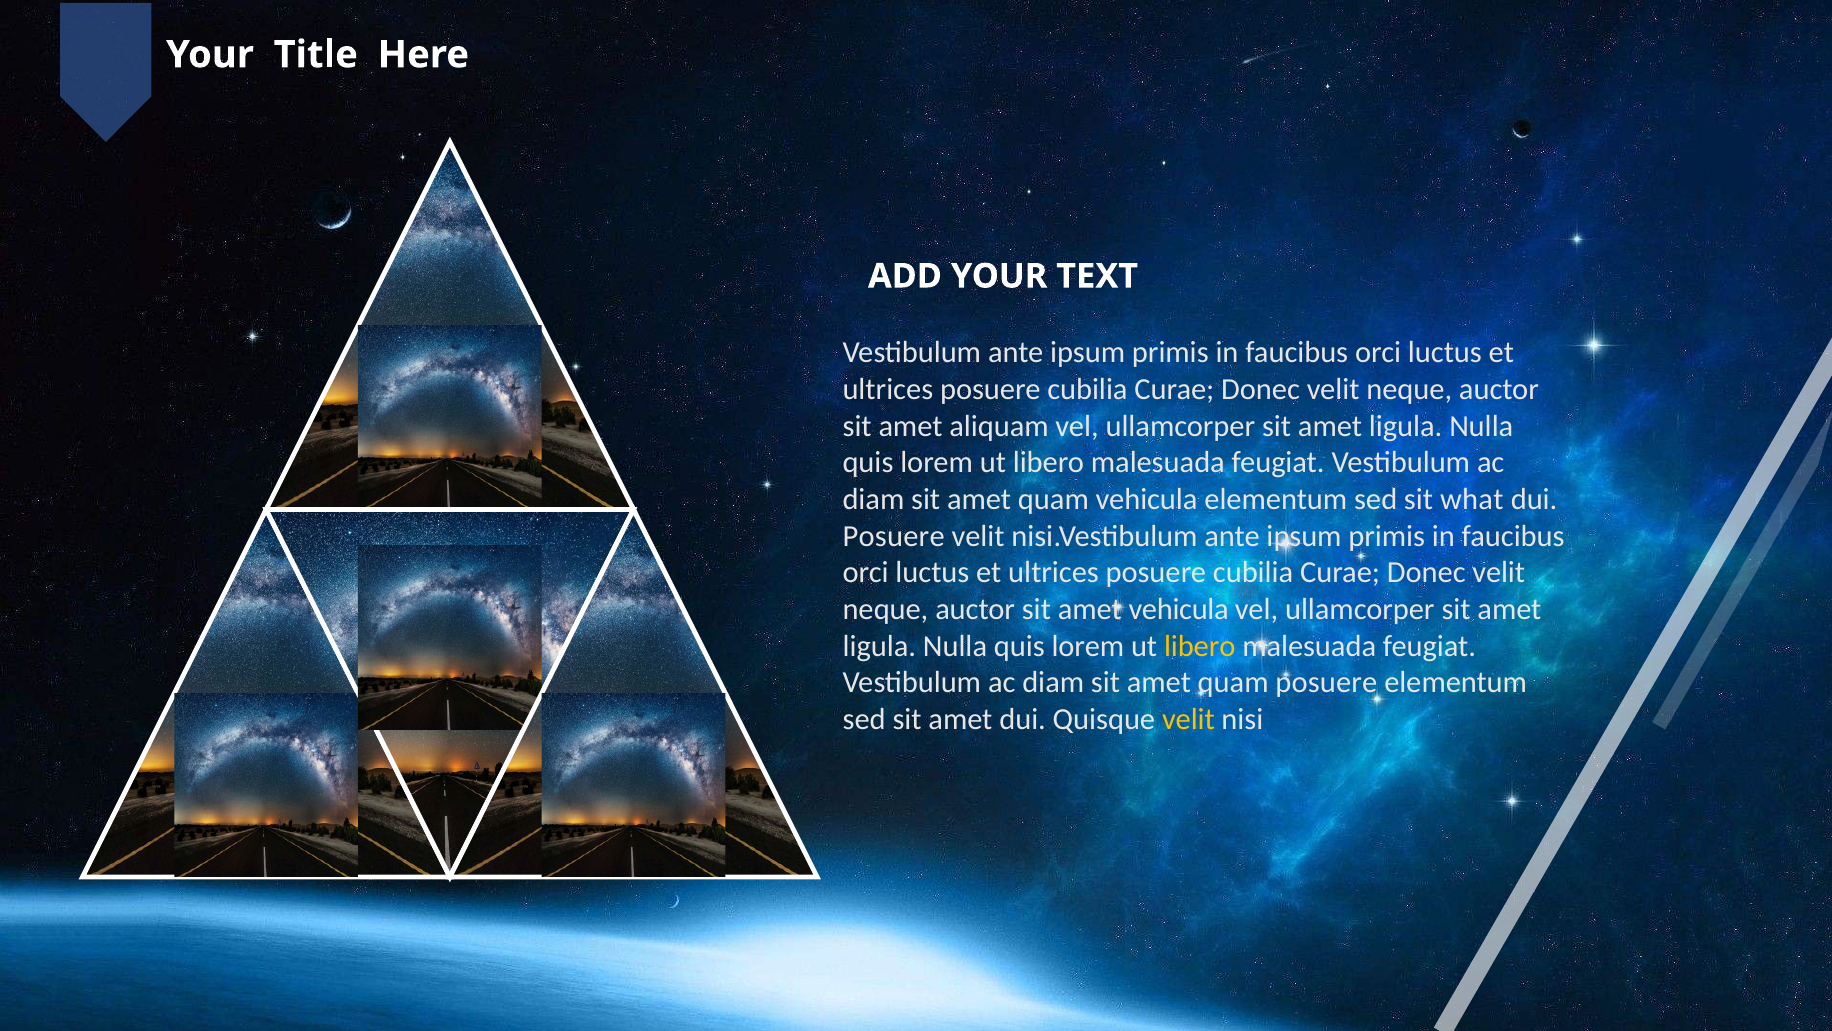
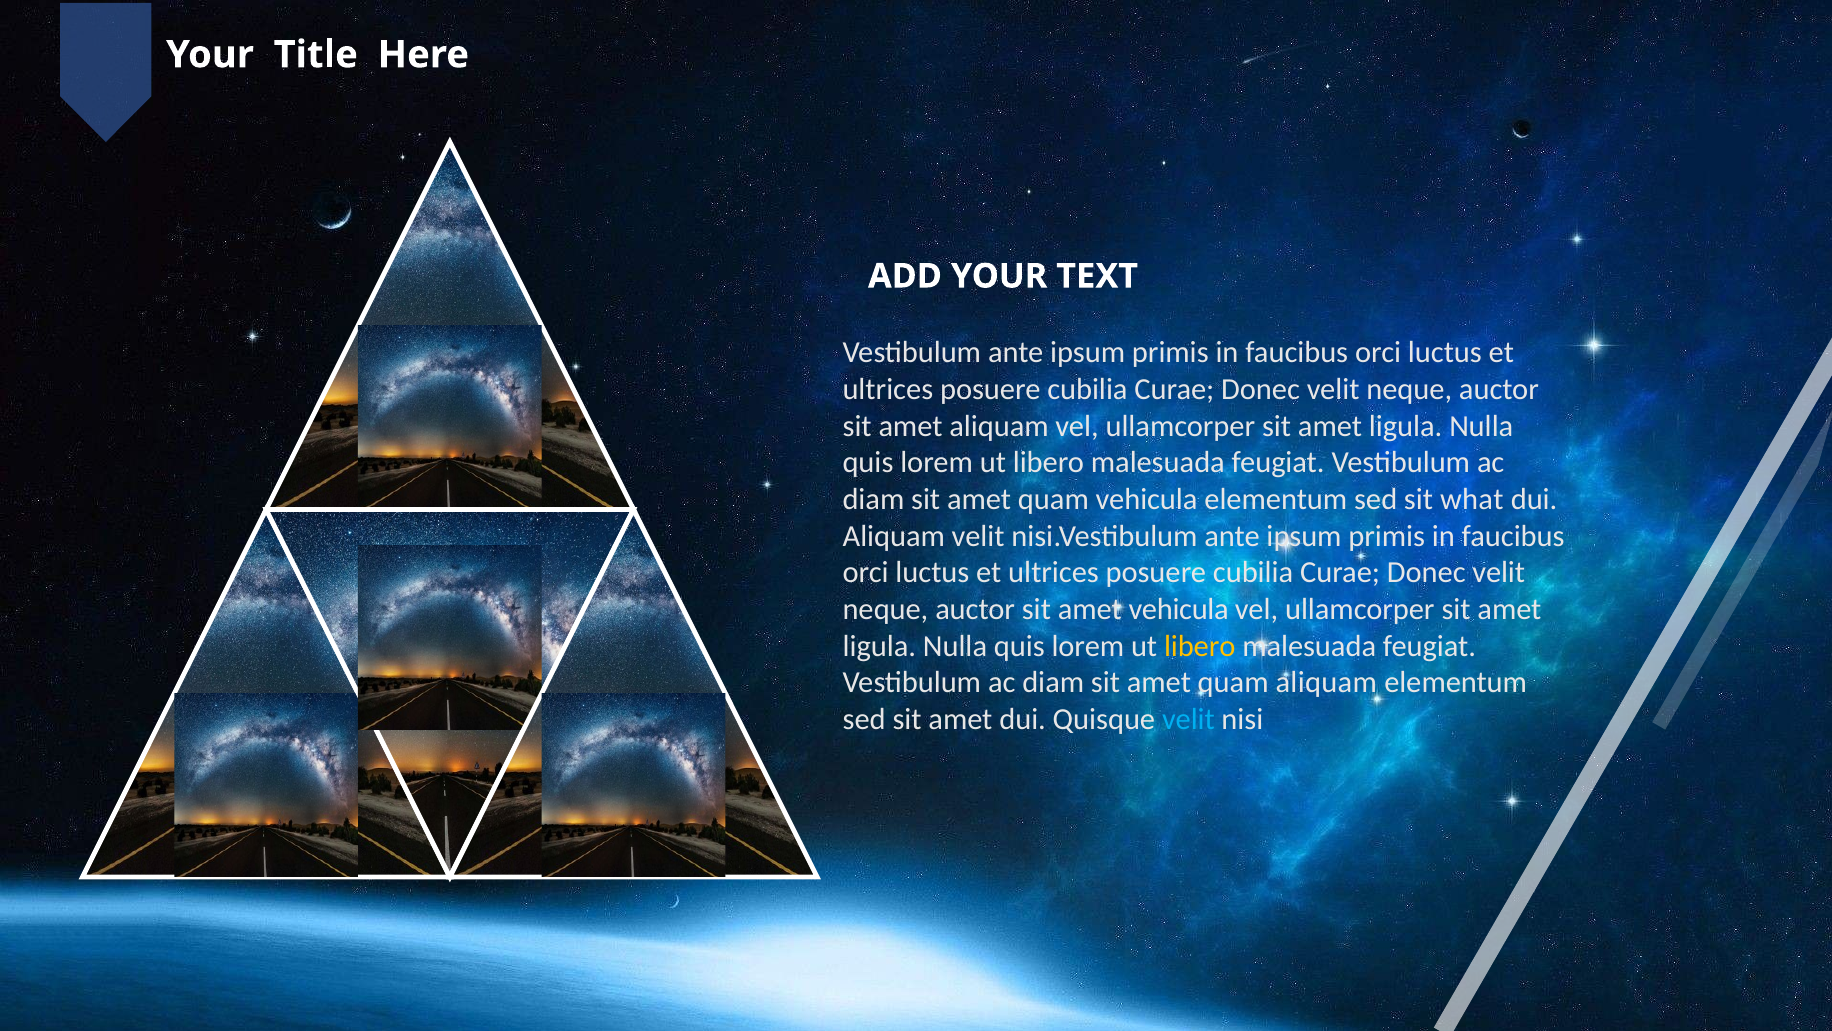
Posuere: Posuere -> Aliquam (894, 536)
quam posuere: posuere -> aliquam (1326, 682)
velit colour: yellow -> light blue (1188, 719)
